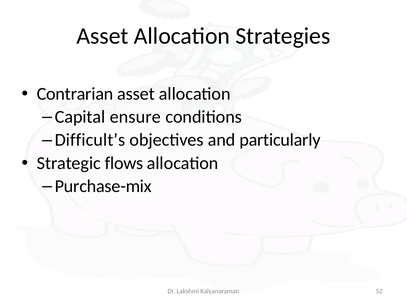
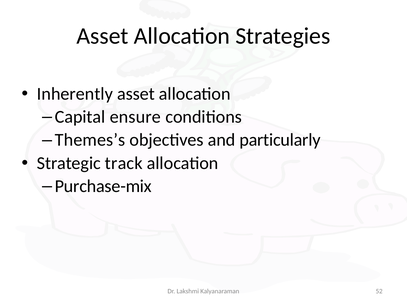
Contrarian: Contrarian -> Inherently (75, 94)
Difficult’s: Difficult’s -> Themes’s (90, 140)
flows: flows -> track (124, 163)
